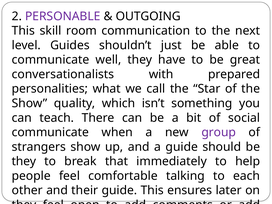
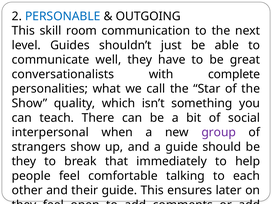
PERSONABLE colour: purple -> blue (63, 16)
prepared: prepared -> complete (234, 74)
communicate: communicate -> interpersonal (50, 132)
